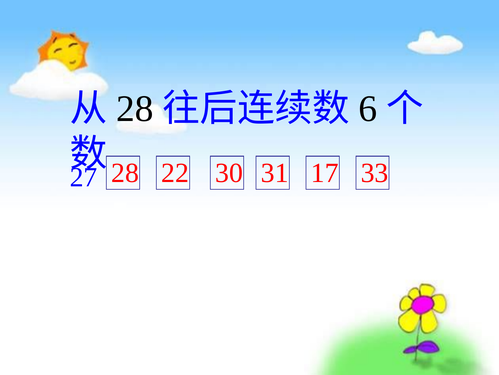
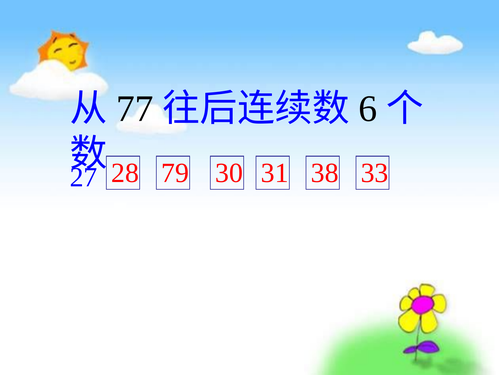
28: 28 -> 77 (135, 109)
22: 22 -> 79 (175, 173)
17: 17 -> 38 (325, 173)
